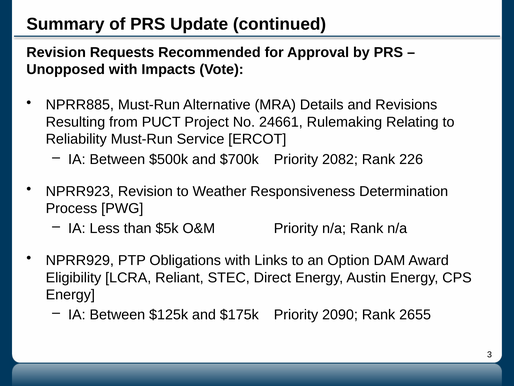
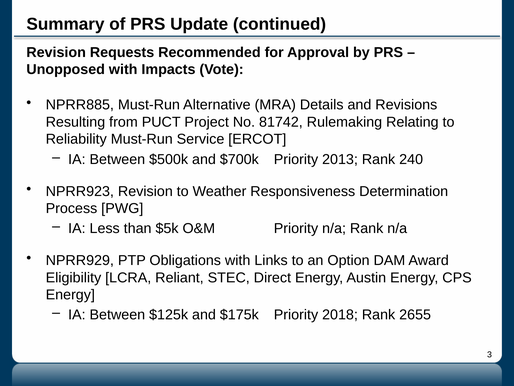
24661: 24661 -> 81742 (281, 122)
2082: 2082 -> 2013 (340, 159)
226: 226 -> 240 (411, 159)
2090: 2090 -> 2018 (340, 314)
